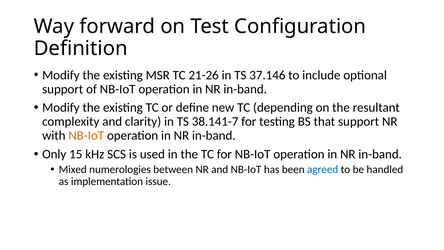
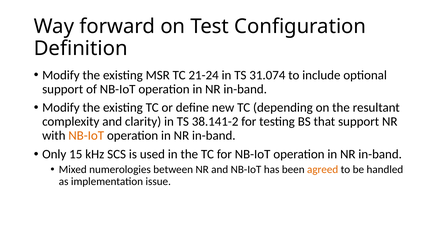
21-26: 21-26 -> 21-24 (204, 75)
37.146: 37.146 -> 31.074 (267, 75)
38.141-7: 38.141-7 -> 38.141-2 (215, 122)
agreed colour: blue -> orange (323, 169)
